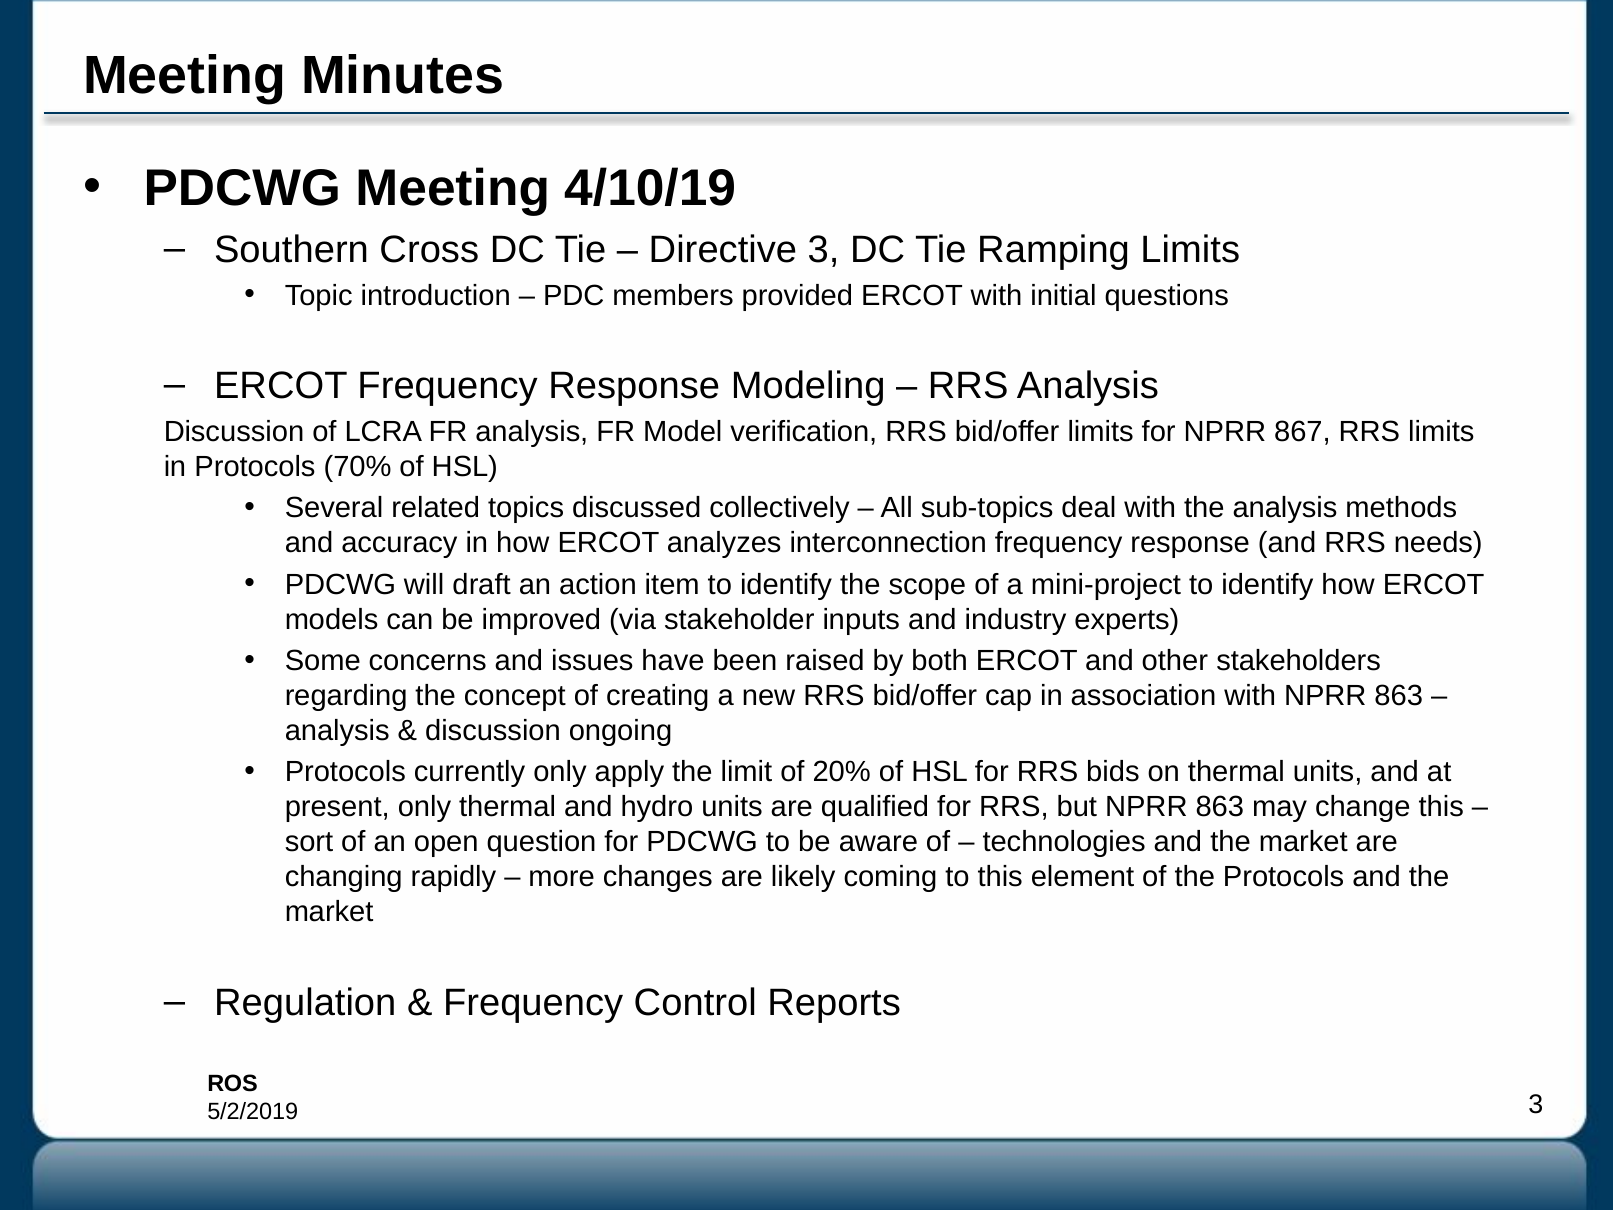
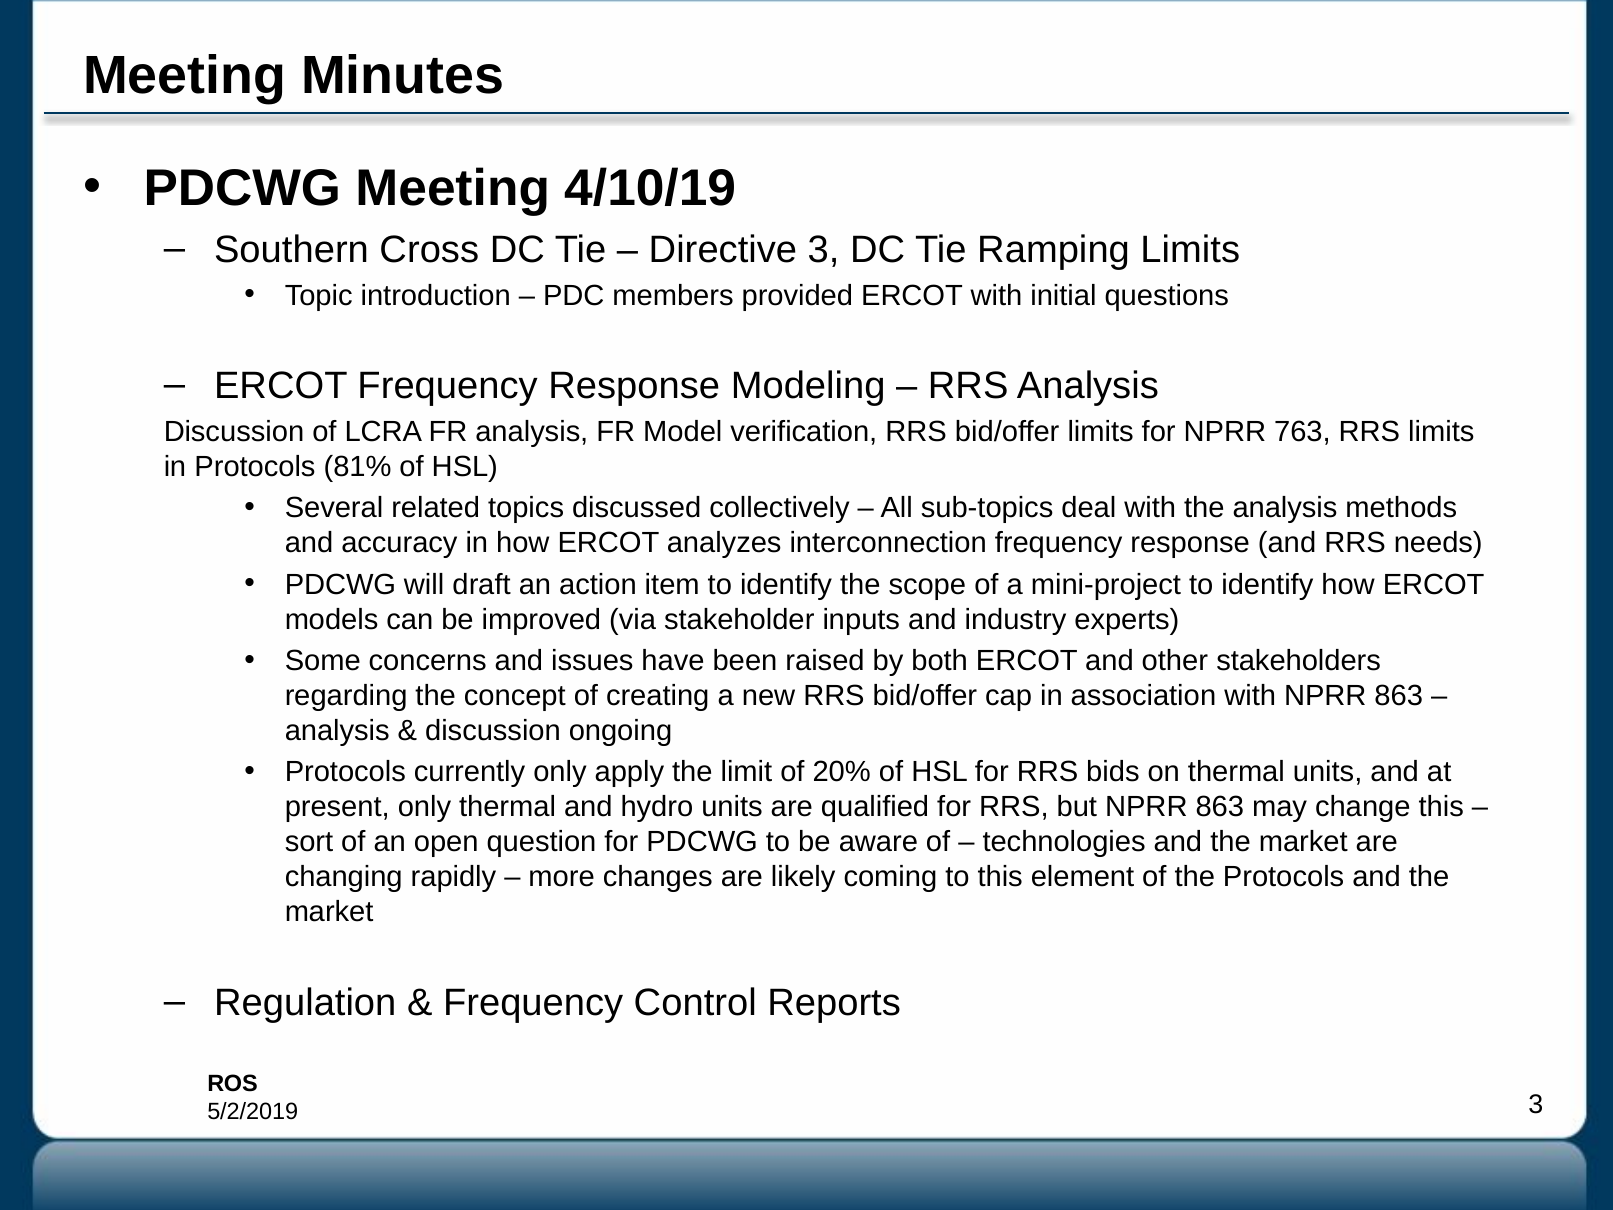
867: 867 -> 763 (1302, 432)
70%: 70% -> 81% (358, 467)
